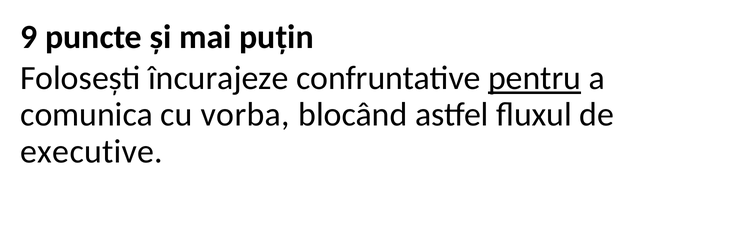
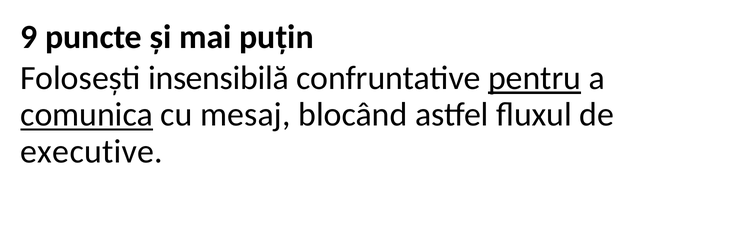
încurajeze: încurajeze -> insensibilă (219, 78)
comunica underline: none -> present (87, 115)
vorba: vorba -> mesaj (245, 115)
